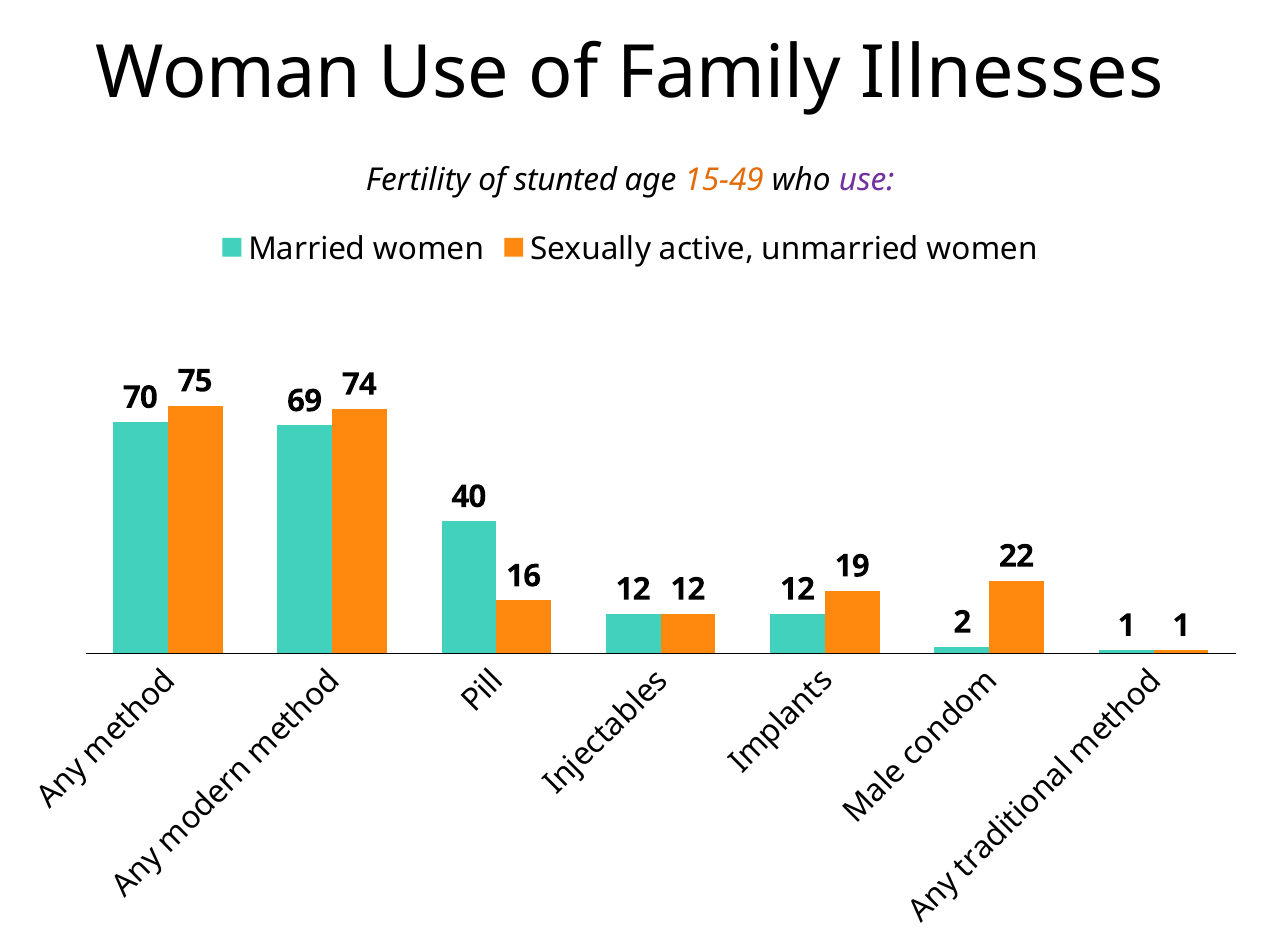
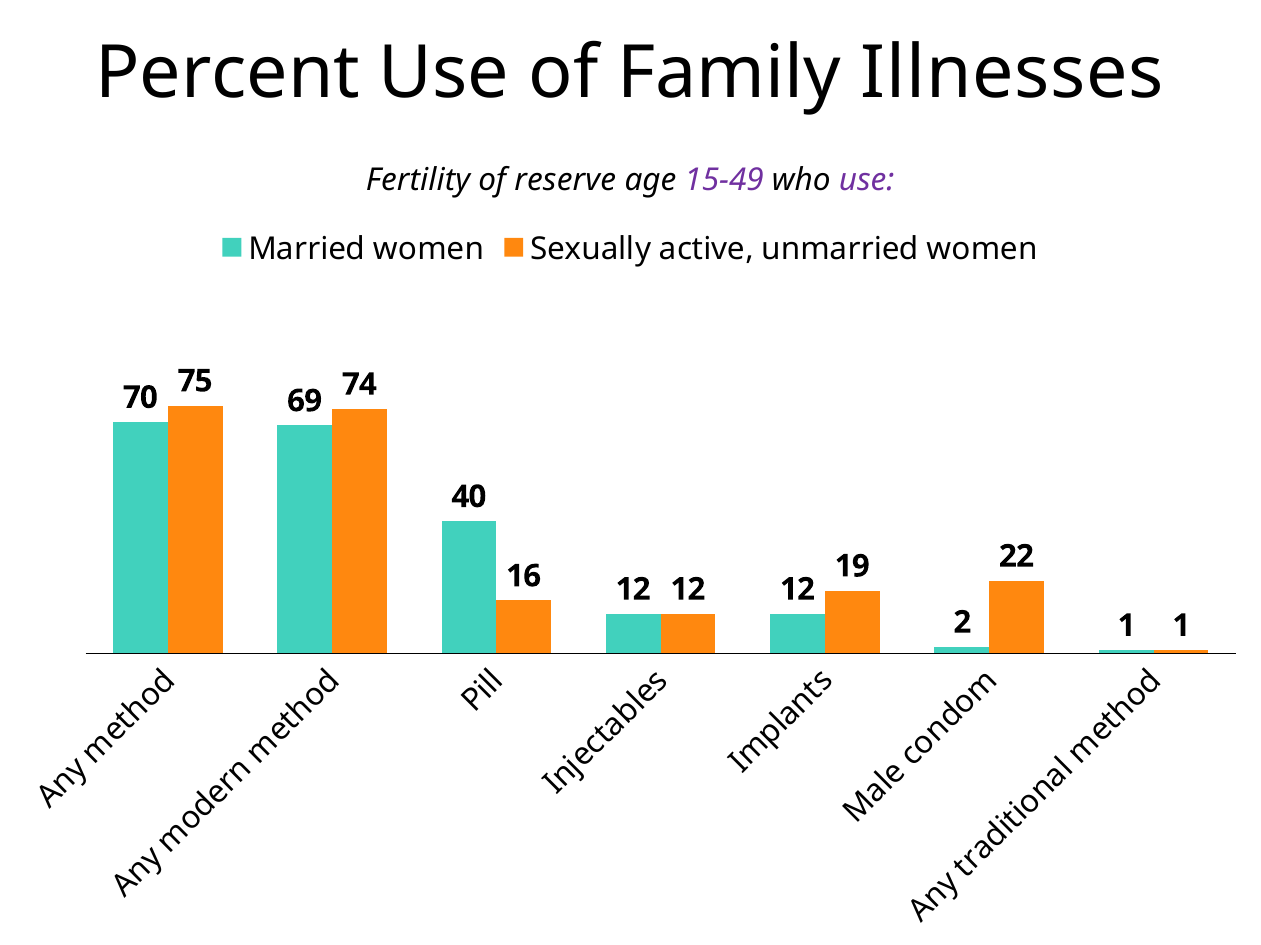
Woman: Woman -> Percent (228, 73)
stunted: stunted -> reserve (565, 181)
15-49 colour: orange -> purple (724, 181)
